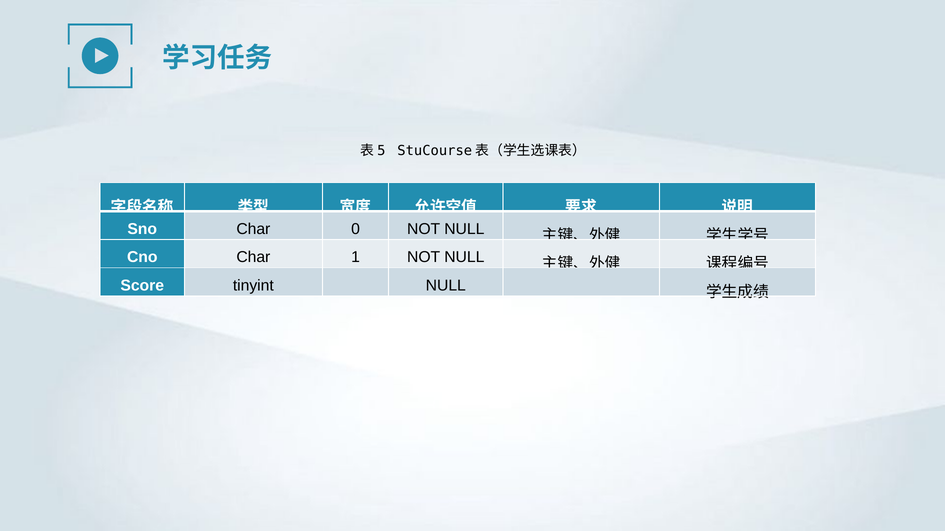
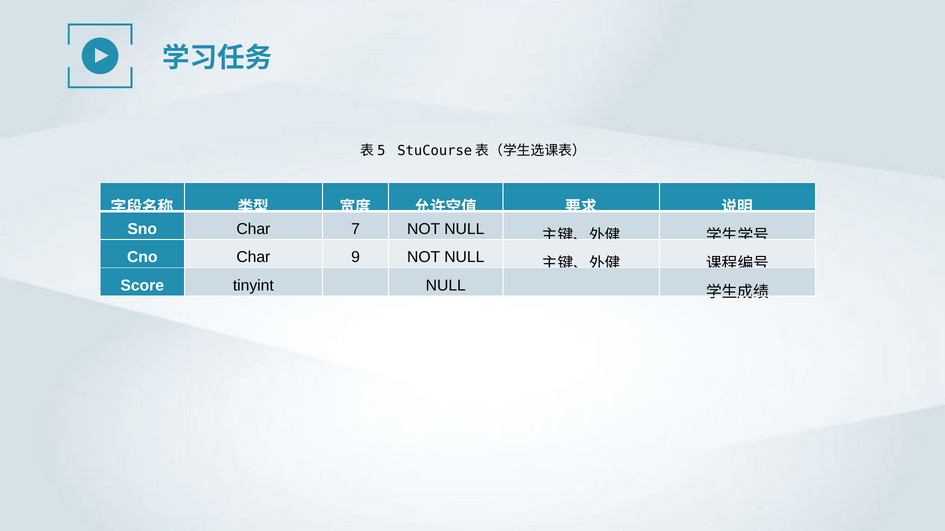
0: 0 -> 7 (356, 229)
1: 1 -> 9 (356, 257)
